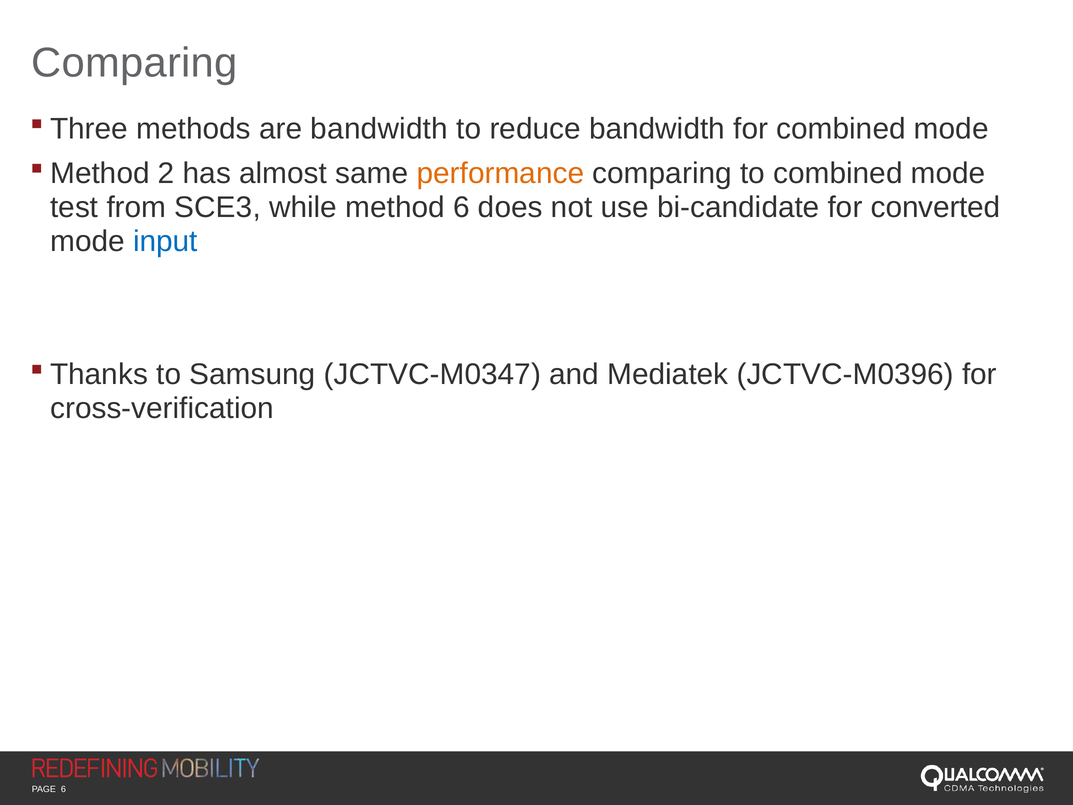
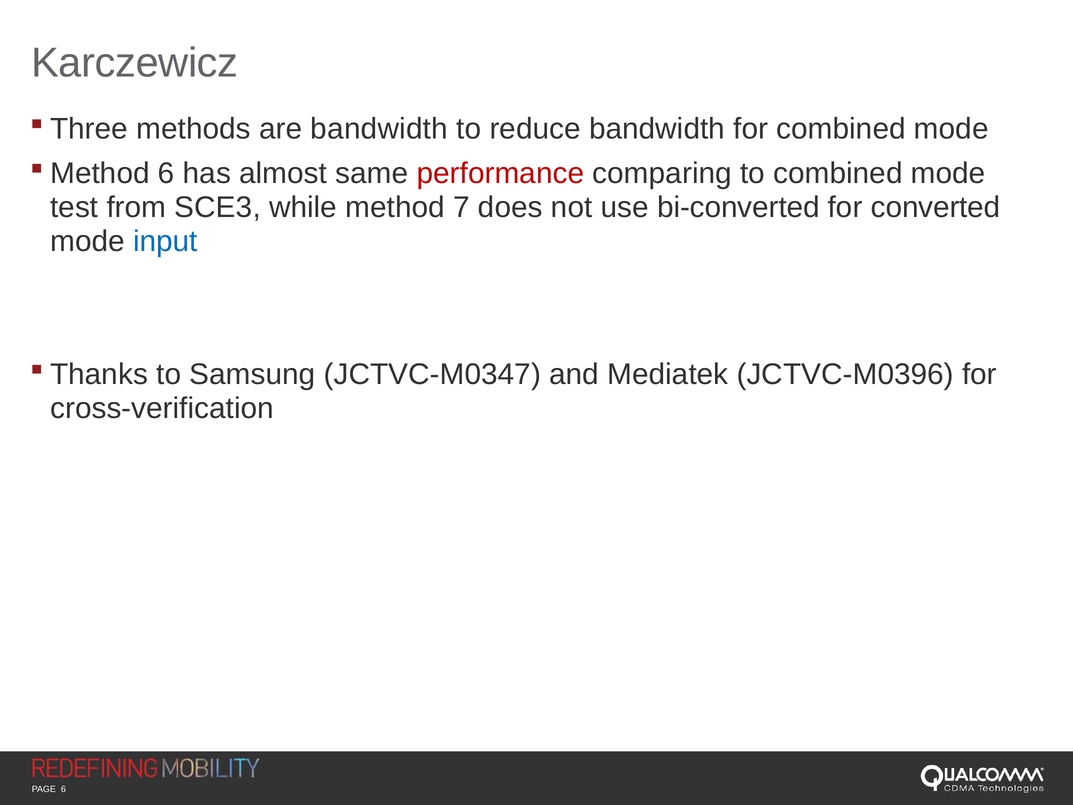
Comparing: Comparing -> Karczewicz (135, 63)
2: 2 -> 6 (166, 173)
performance colour: orange -> red (500, 173)
method 6: 6 -> 7 (461, 207)
bi-candidate: bi-candidate -> bi-converted (738, 207)
